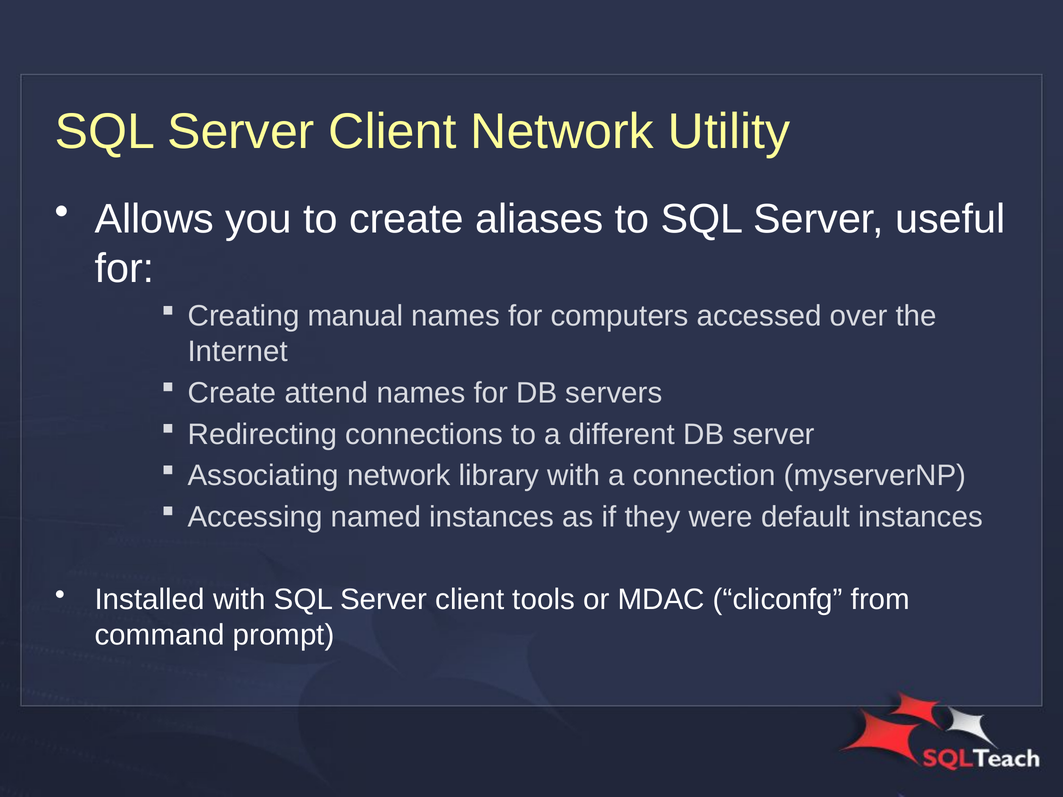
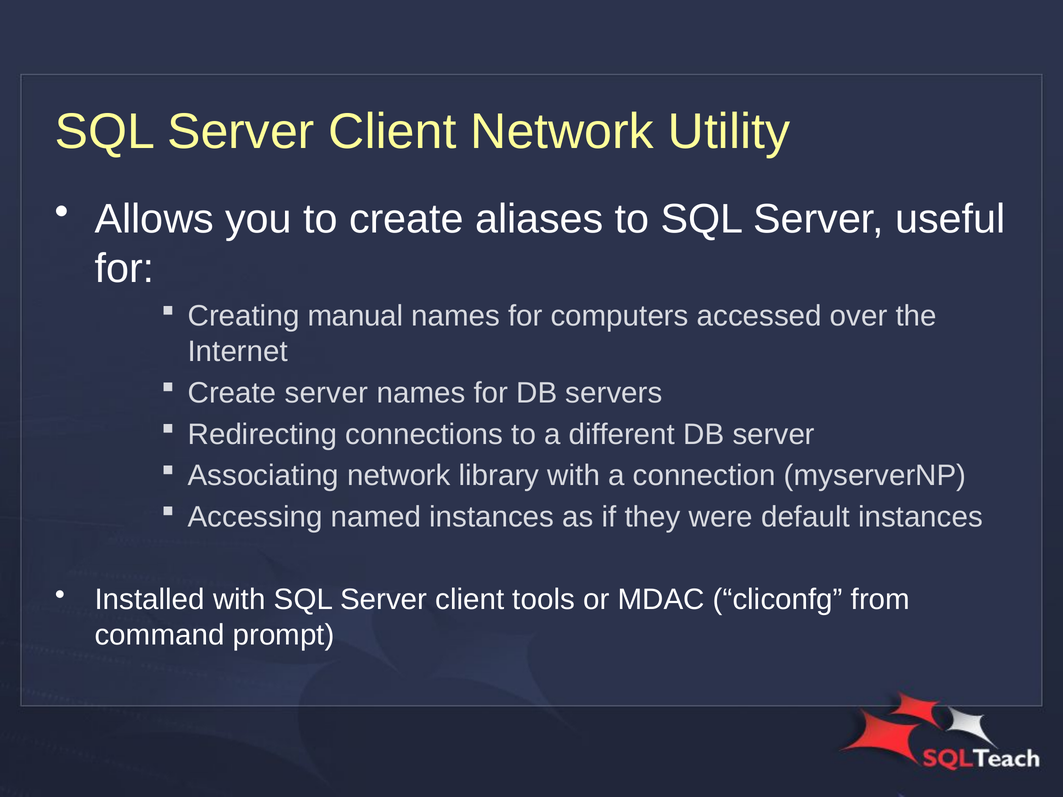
Create attend: attend -> server (326, 393)
